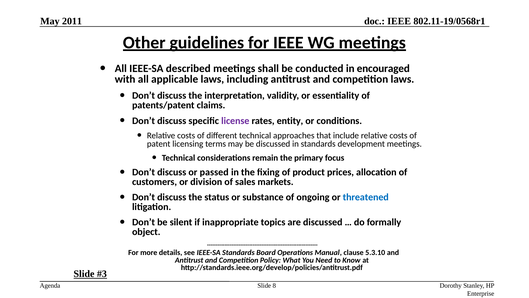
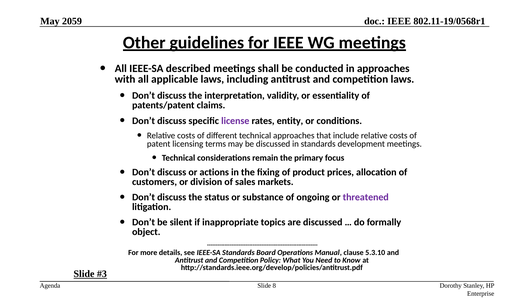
2011: 2011 -> 2059 (72, 21)
in encouraged: encouraged -> approaches (383, 68)
passed: passed -> actions (214, 172)
threatened colour: blue -> purple (366, 197)
